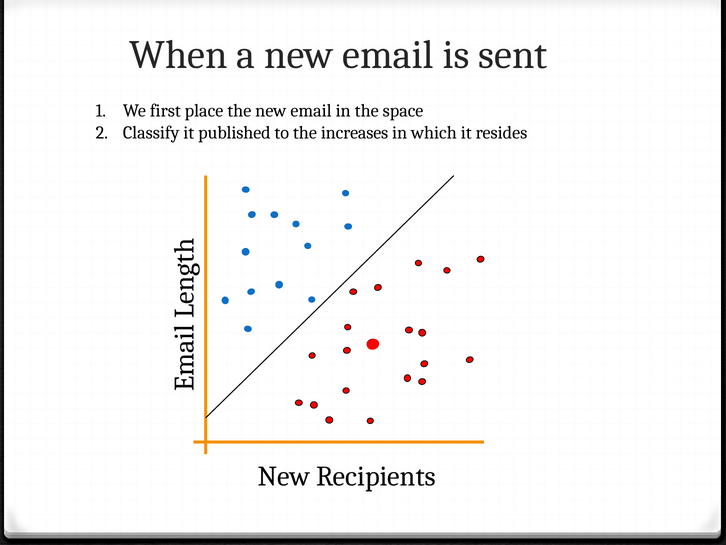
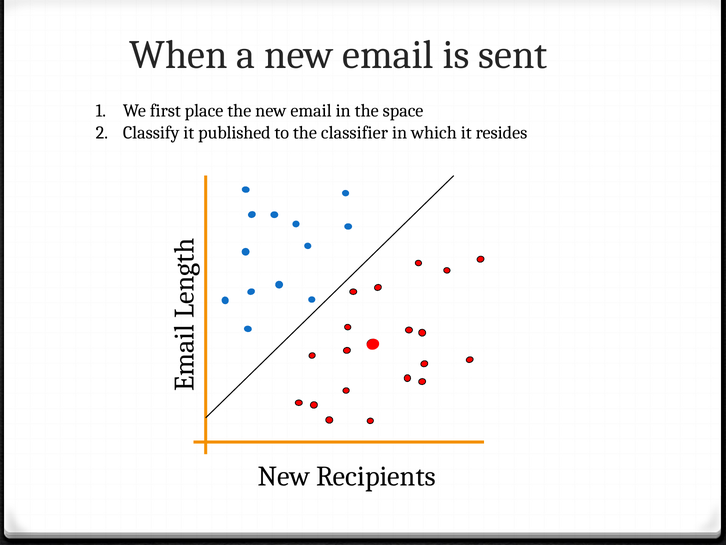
increases: increases -> classifier (354, 132)
